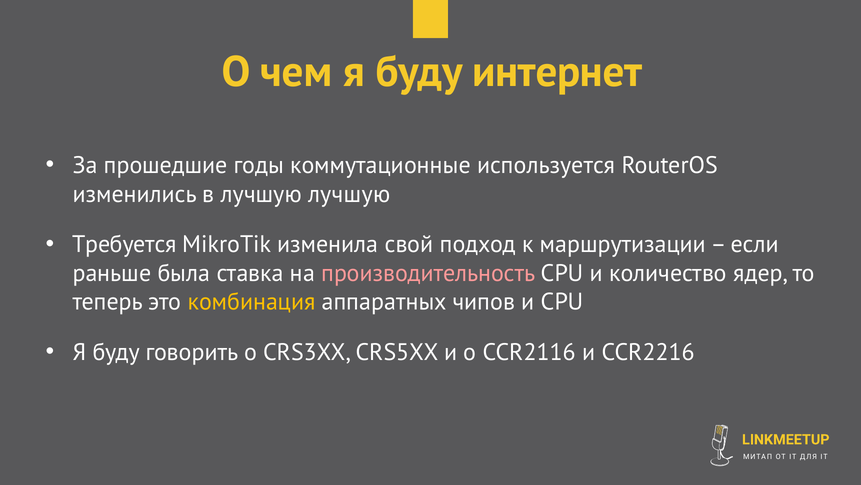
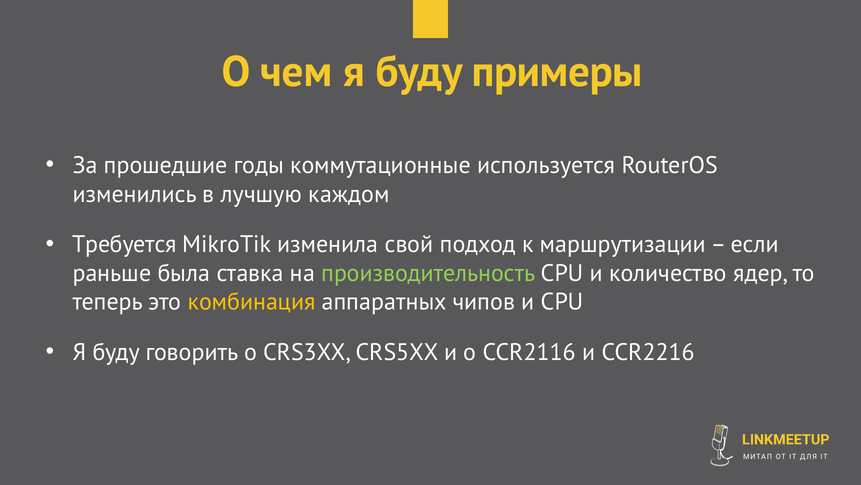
интернет: интернет -> примеры (557, 72)
лучшую лучшую: лучшую -> каждом (349, 194)
производительность colour: pink -> light green (428, 273)
